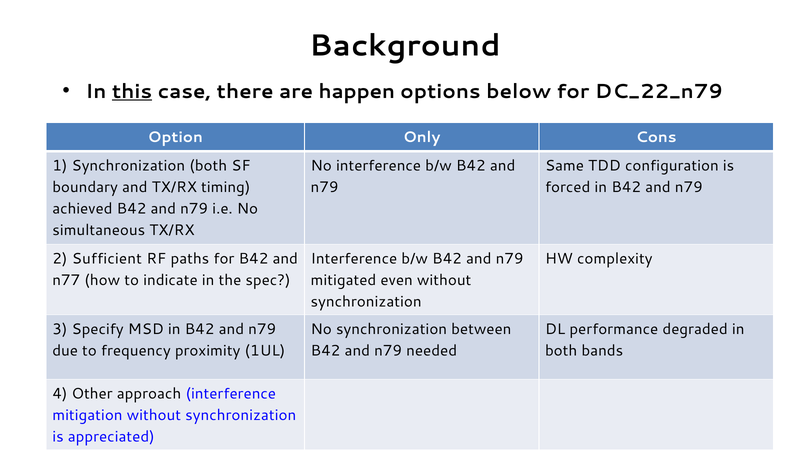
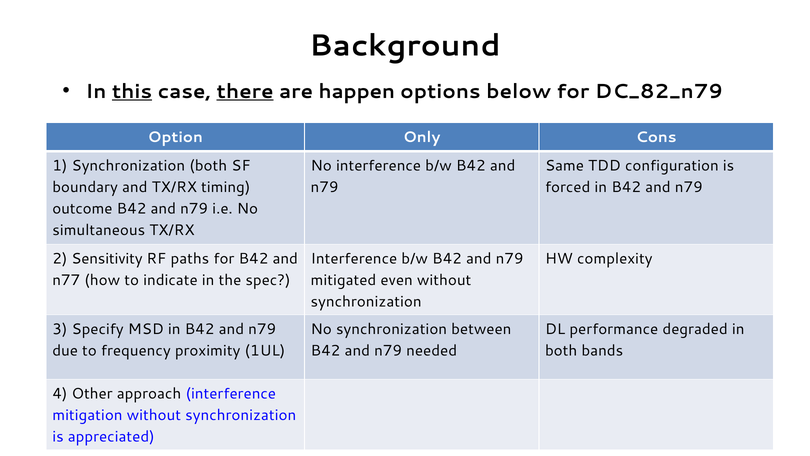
there underline: none -> present (245, 91)
DC_22_n79: DC_22_n79 -> DC_82_n79 (659, 91)
achieved: achieved -> outcome (82, 209)
Sufficient: Sufficient -> Sensitivity (107, 259)
